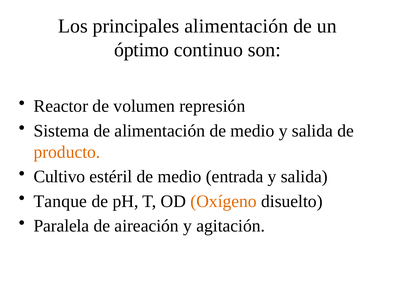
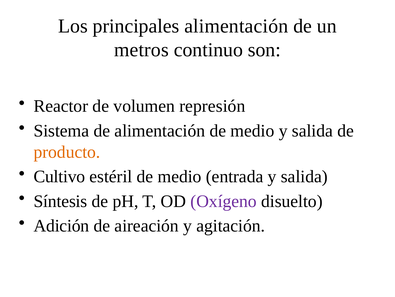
óptimo: óptimo -> metros (141, 50)
Tanque: Tanque -> Síntesis (60, 201)
Oxígeno colour: orange -> purple (224, 201)
Paralela: Paralela -> Adición (61, 225)
